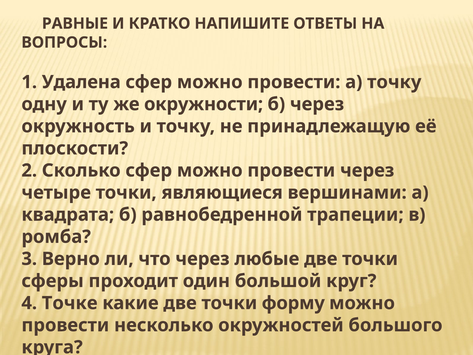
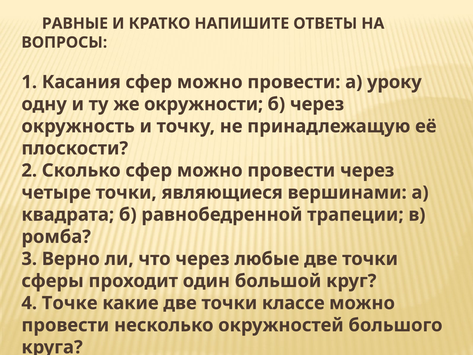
Удалена: Удалена -> Касания (81, 82)
а точку: точку -> уроку (394, 82)
форму: форму -> классе (293, 303)
